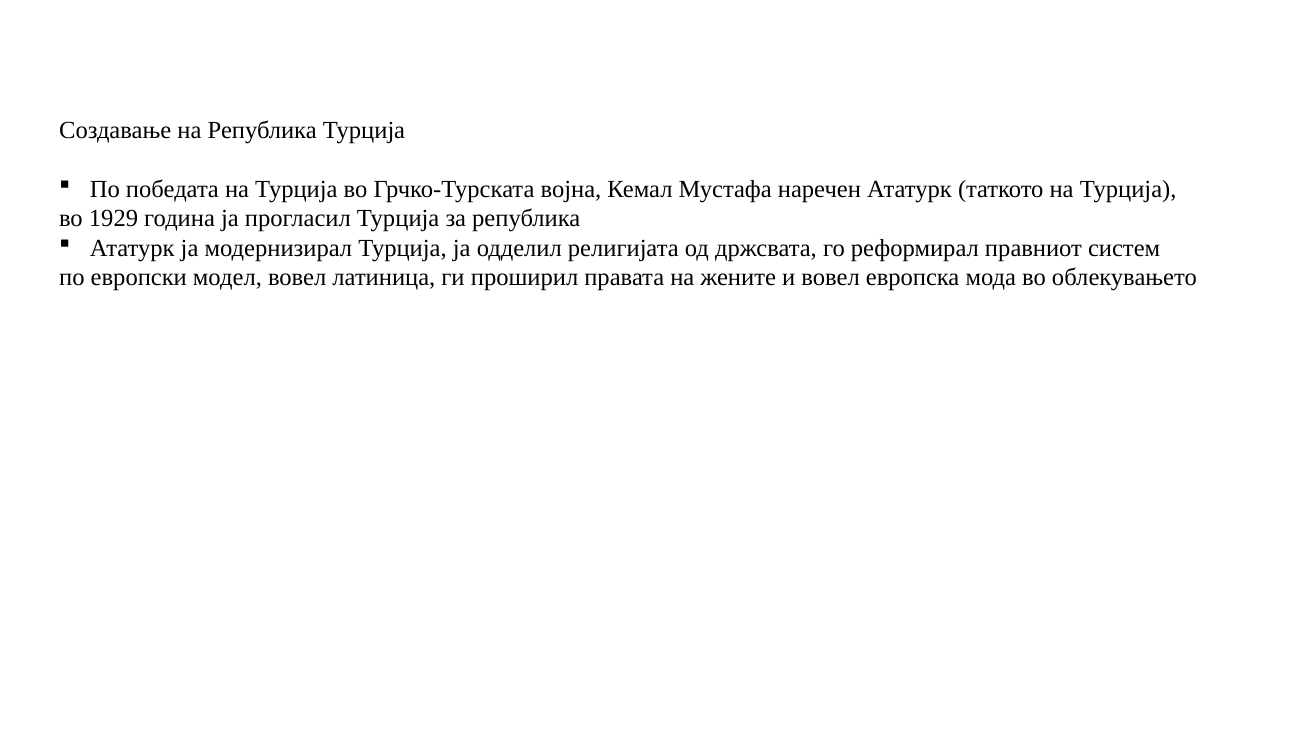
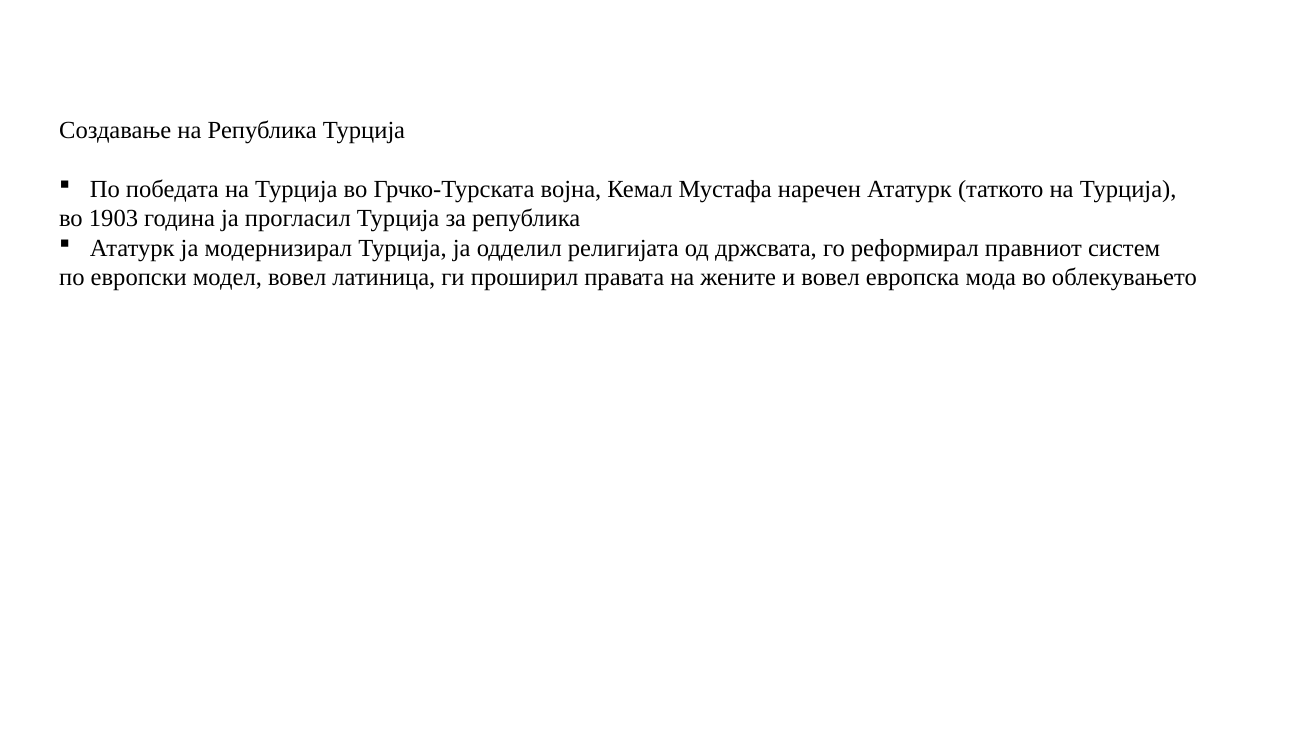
1929: 1929 -> 1903 (114, 219)
